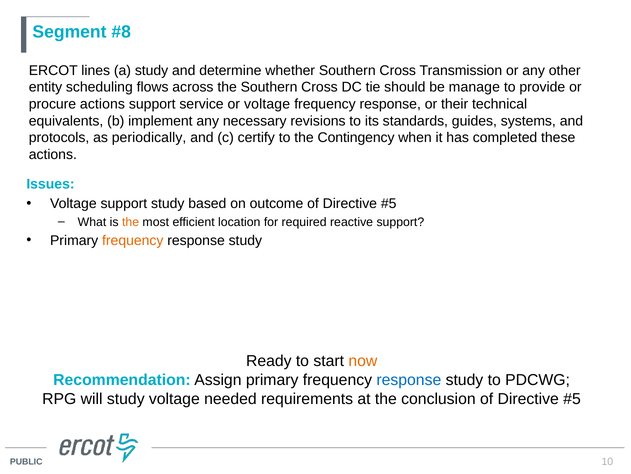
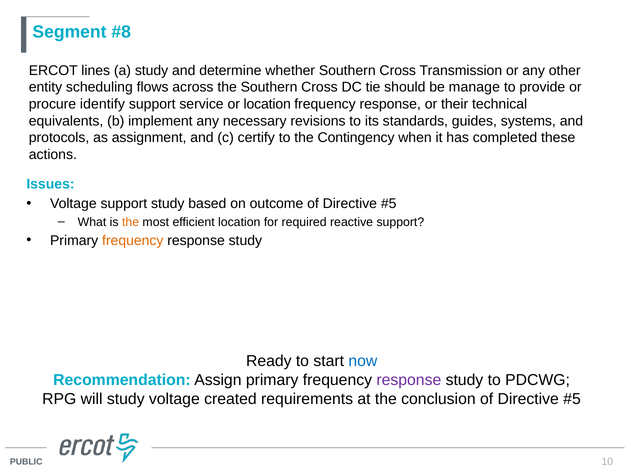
procure actions: actions -> identify (102, 104)
or voltage: voltage -> location (267, 104)
periodically: periodically -> assignment (149, 138)
now colour: orange -> blue (363, 361)
response colour: blue -> purple (409, 380)
needed: needed -> created (230, 399)
